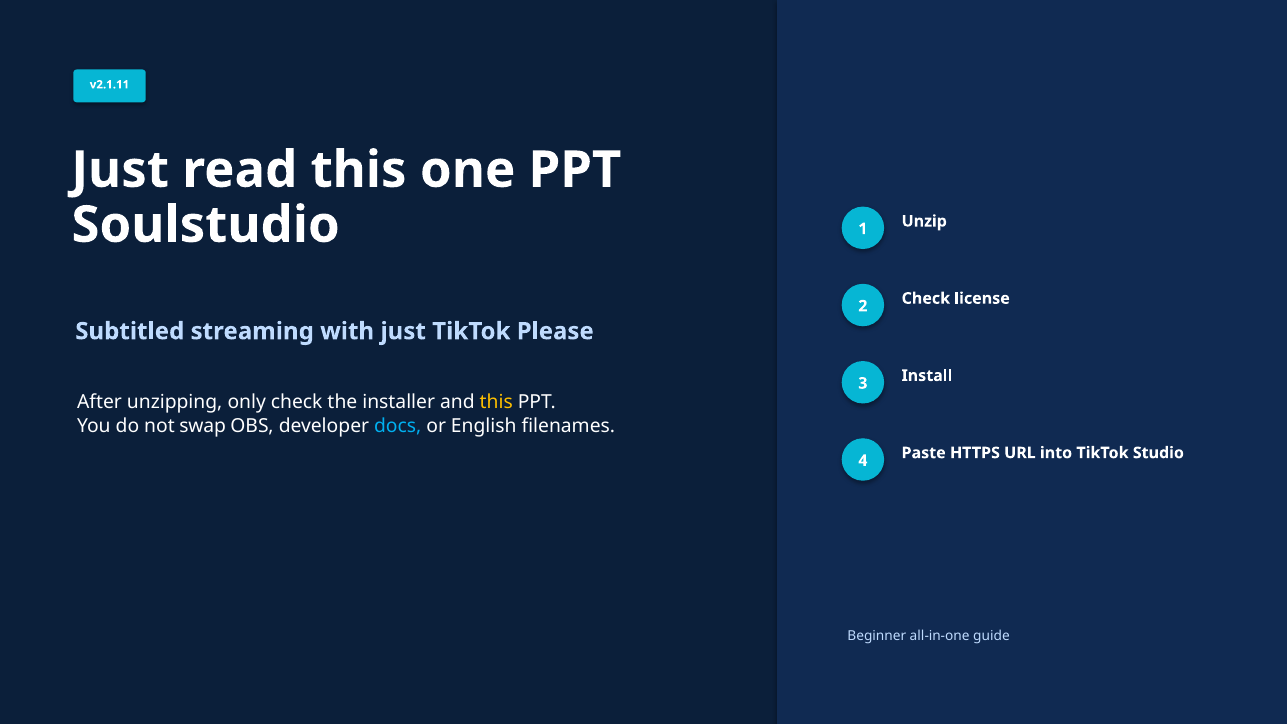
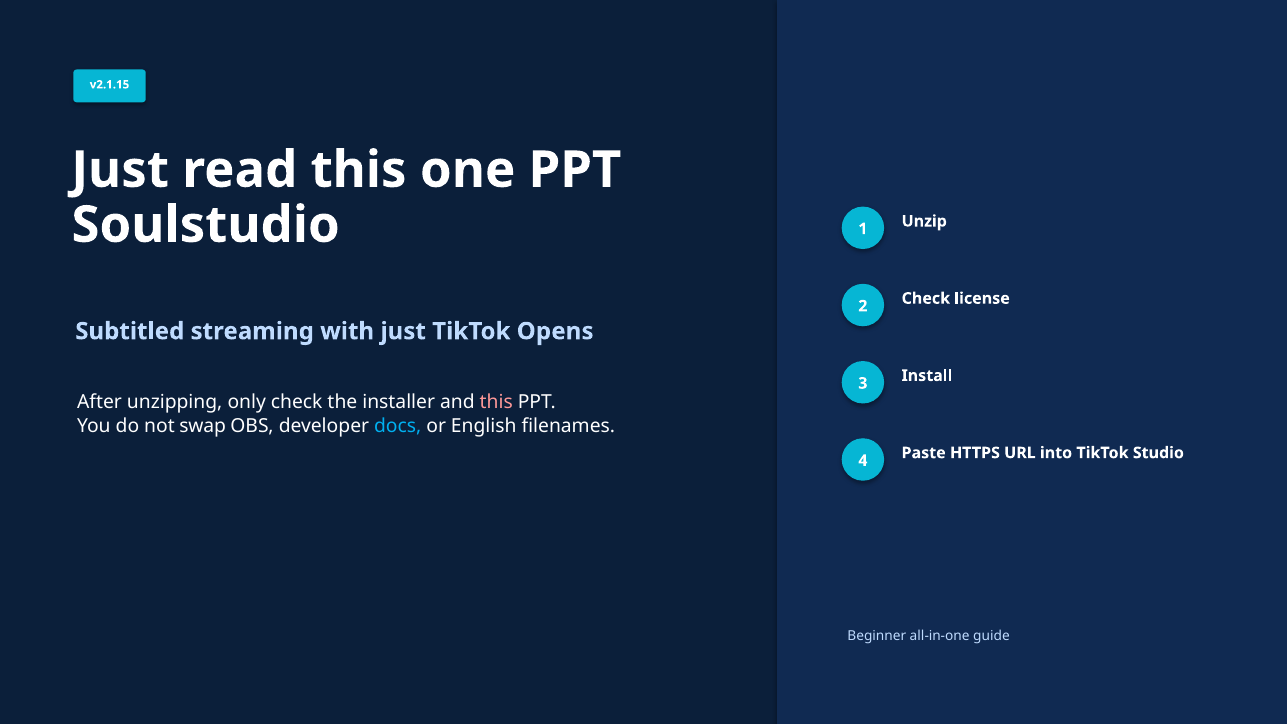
v2.1.11: v2.1.11 -> v2.1.15 (110, 85)
Please: Please -> Opens (555, 331)
this colour: yellow -> pink (496, 402)
